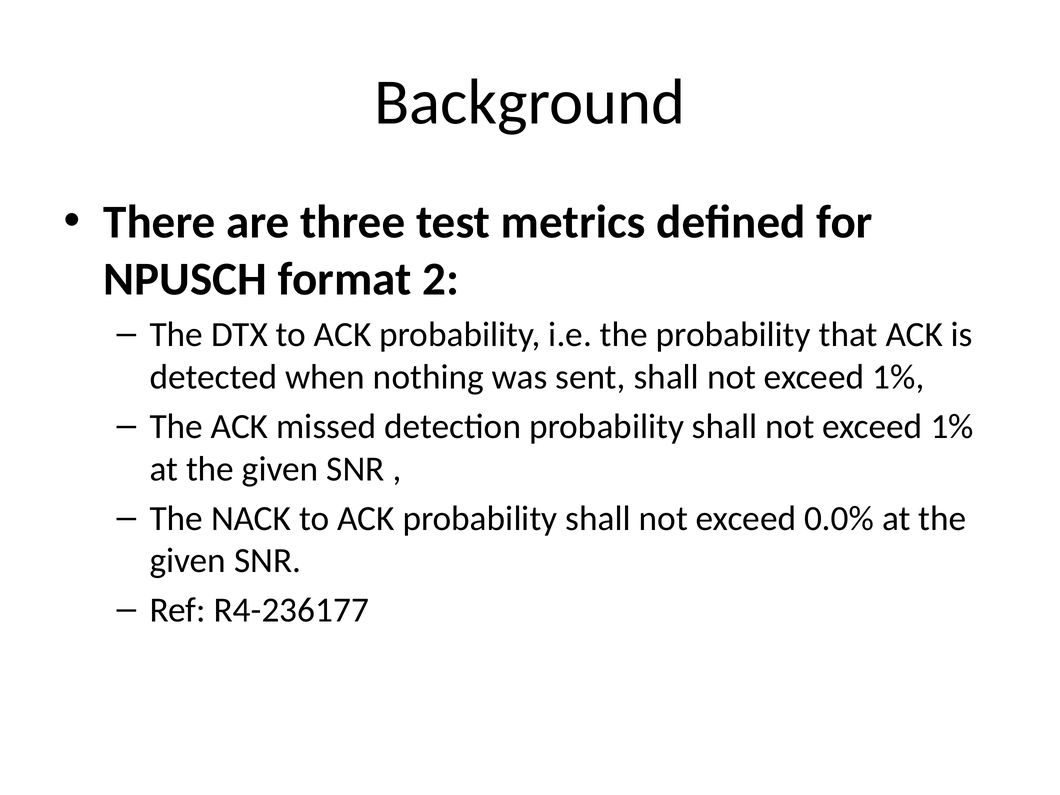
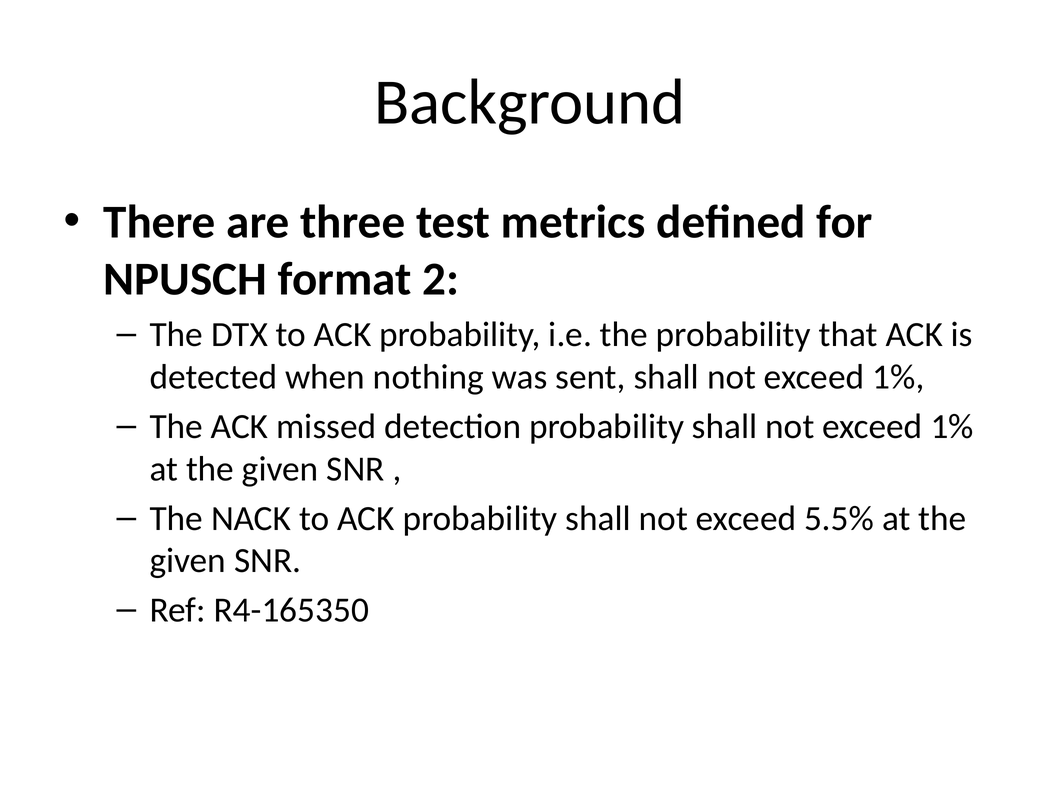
0.0%: 0.0% -> 5.5% (839, 518)
R4-236177: R4-236177 -> R4-165350 (291, 610)
